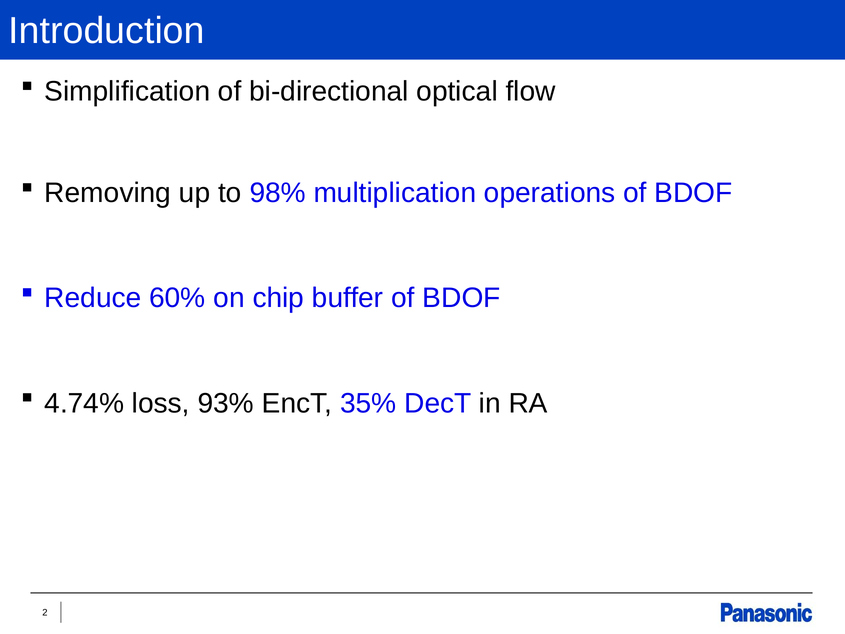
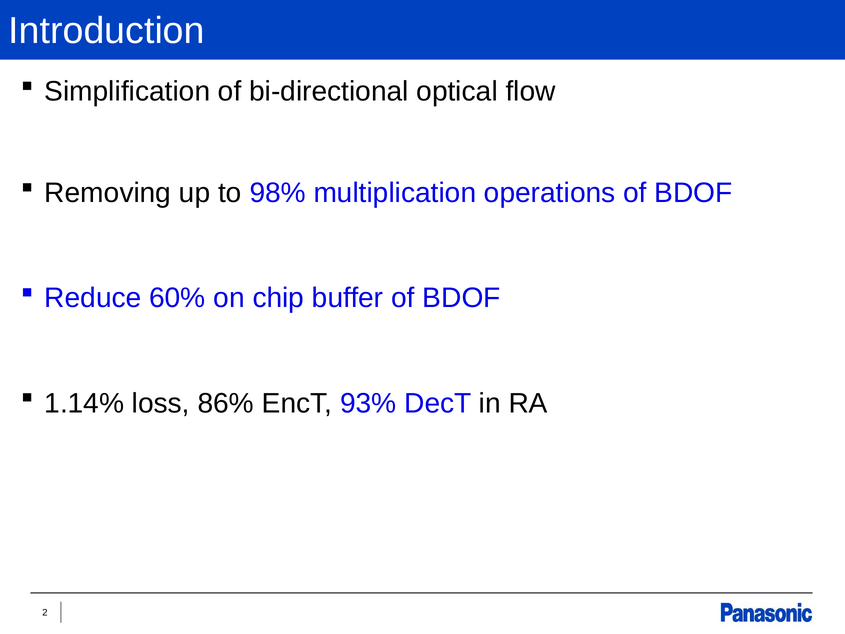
4.74%: 4.74% -> 1.14% (84, 403)
93%: 93% -> 86% (226, 403)
35%: 35% -> 93% (368, 403)
